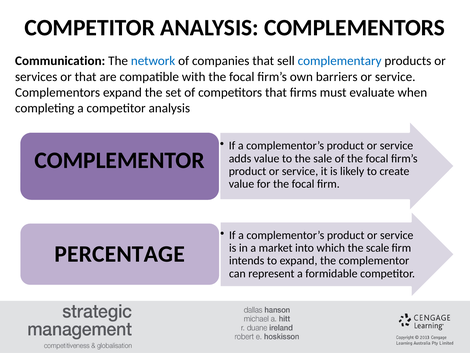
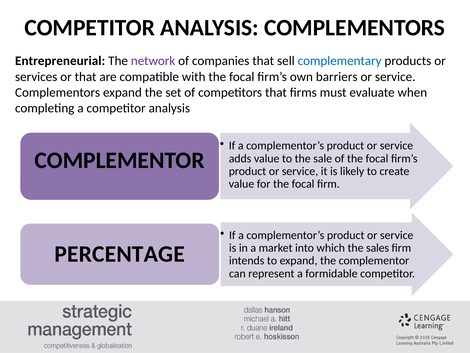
Communication: Communication -> Entrepreneurial (60, 61)
network colour: blue -> purple (153, 61)
scale: scale -> sales (378, 248)
